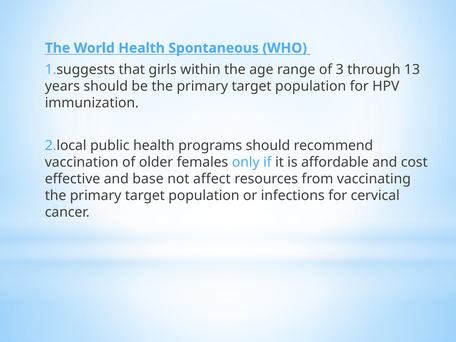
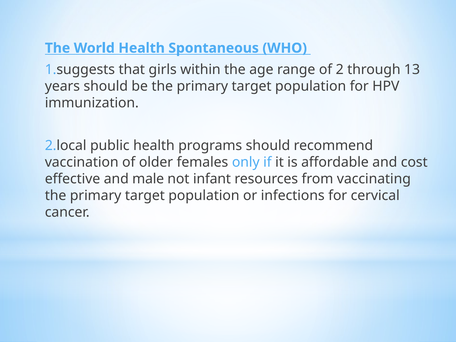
3: 3 -> 2 (340, 69)
base: base -> male (148, 179)
affect: affect -> infant (212, 179)
